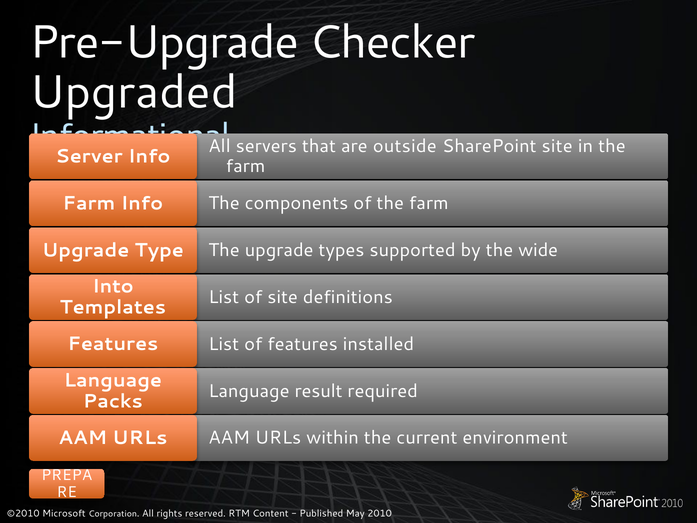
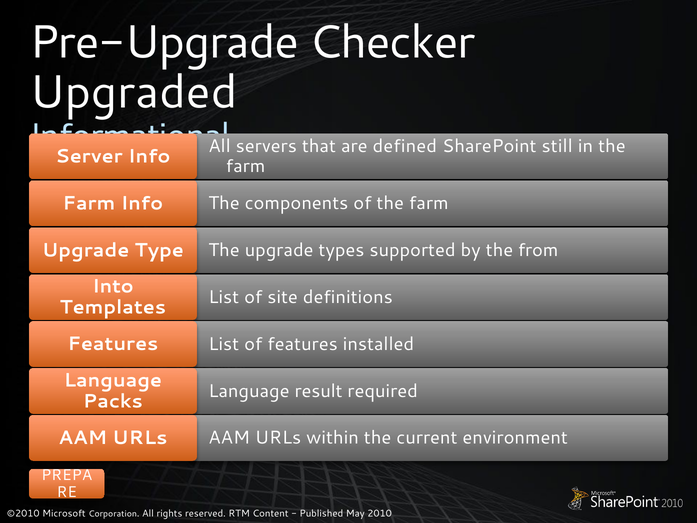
outside: outside -> defined (405, 146)
SharePoint site: site -> still (557, 146)
wide: wide -> from (538, 250)
